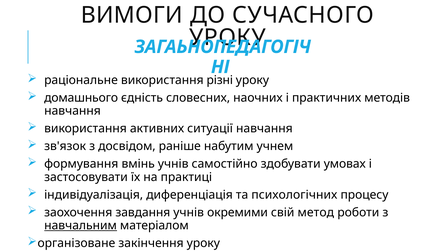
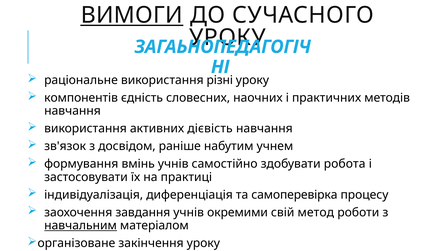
ВИМОГИ underline: none -> present (132, 15)
домашнього: домашнього -> компонентів (81, 98)
ситуації: ситуації -> дієвість (210, 129)
умовах: умовах -> робота (345, 164)
психологічних: психологічних -> самоперевірка (294, 195)
